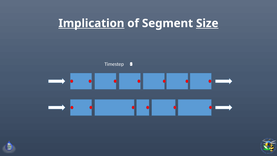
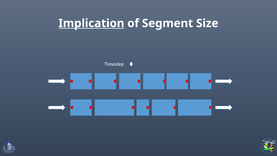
Size underline: present -> none (207, 23)
